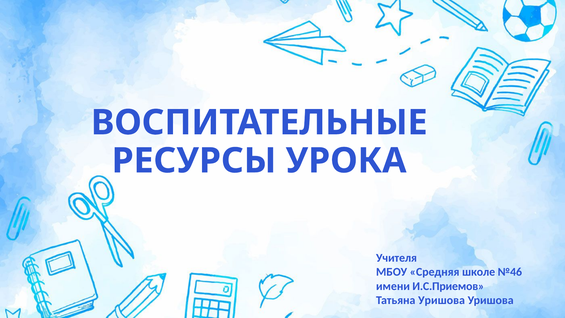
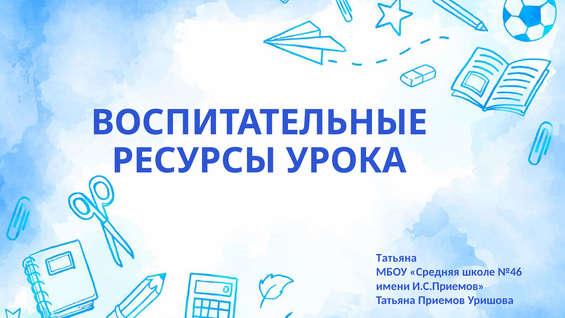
Учителя: Учителя -> Татьяна (396, 258)
Татьяна Уришова: Уришова -> Приемов (442, 300)
